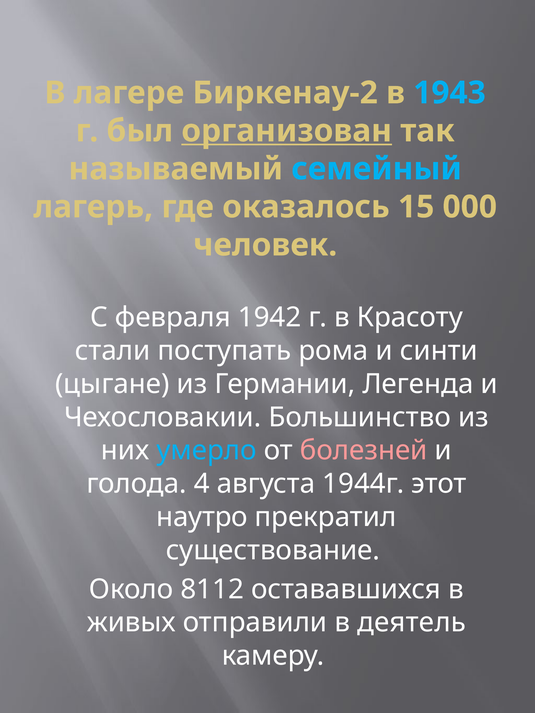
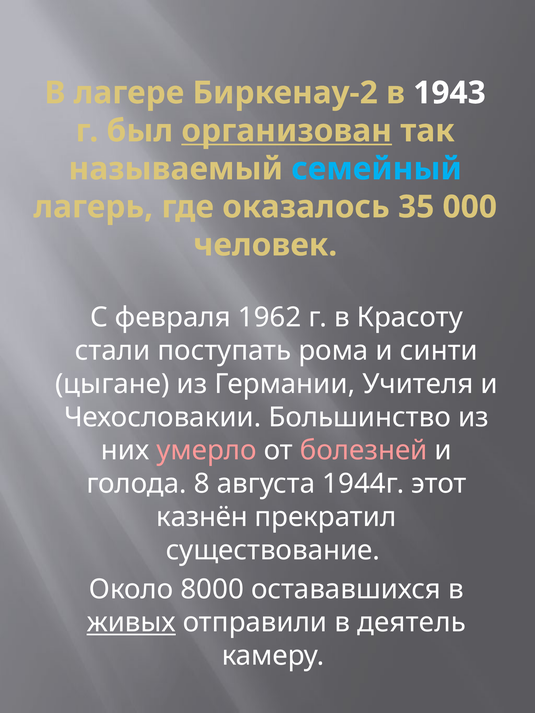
1943 colour: light blue -> white (450, 93)
15: 15 -> 35 (416, 207)
1942: 1942 -> 1962 (270, 317)
Легенда: Легенда -> Учителя (418, 384)
умерло colour: light blue -> pink (207, 451)
4: 4 -> 8 (202, 484)
наутро: наутро -> казнён (202, 517)
8112: 8112 -> 8000 (212, 589)
живых underline: none -> present (131, 623)
